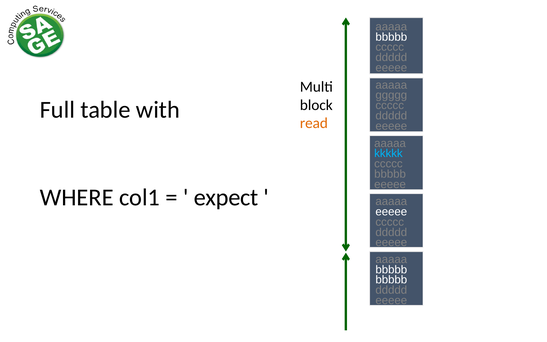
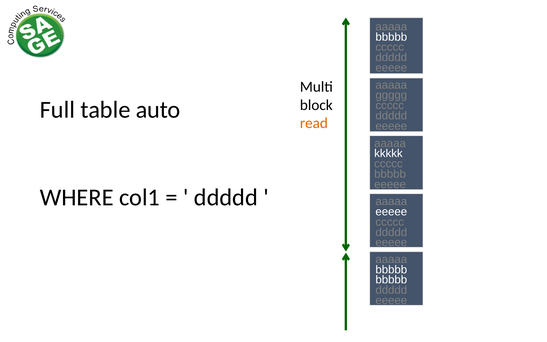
with: with -> auto (158, 110)
kkkkk colour: light blue -> white (388, 153)
expect: expect -> ddddd (226, 197)
